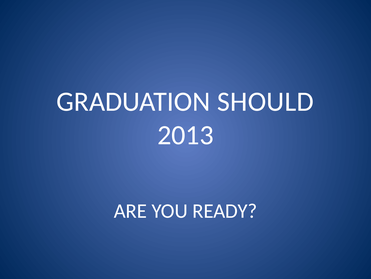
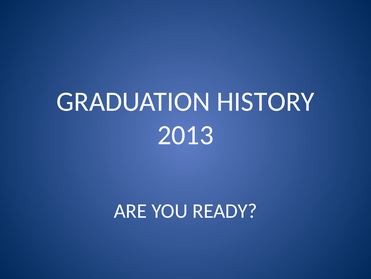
SHOULD: SHOULD -> HISTORY (266, 102)
